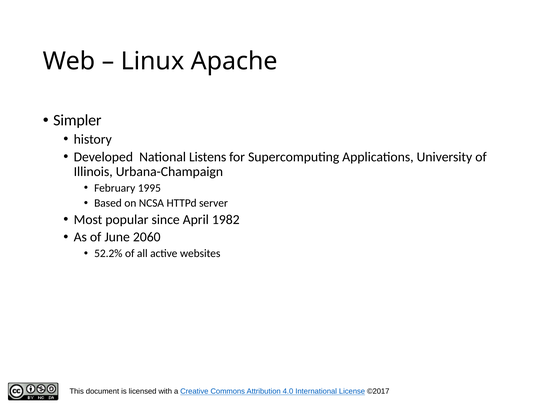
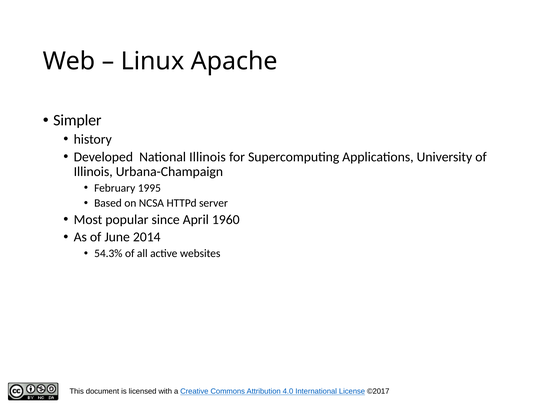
National Listens: Listens -> Illinois (208, 157)
1982: 1982 -> 1960 (226, 219)
2060: 2060 -> 2014 (147, 237)
52.2%: 52.2% -> 54.3% (108, 253)
